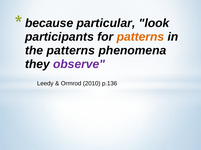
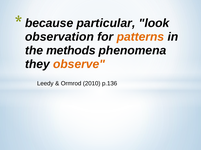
participants: participants -> observation (59, 37)
the patterns: patterns -> methods (71, 51)
observe colour: purple -> orange (79, 64)
